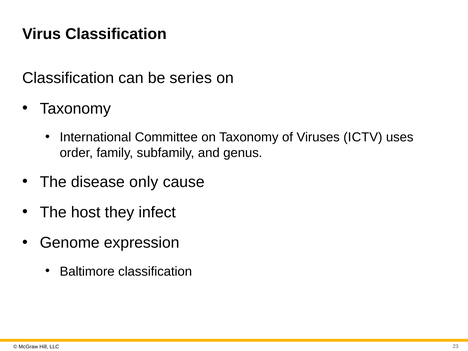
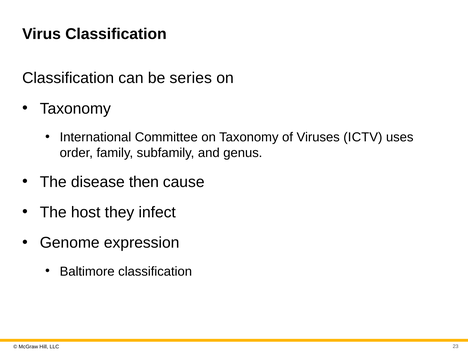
only: only -> then (144, 182)
